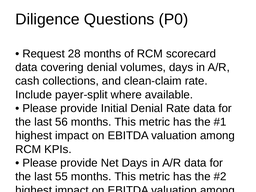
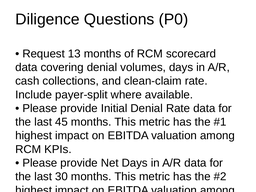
28: 28 -> 13 (74, 54)
56: 56 -> 45 (61, 122)
55: 55 -> 30 (61, 177)
